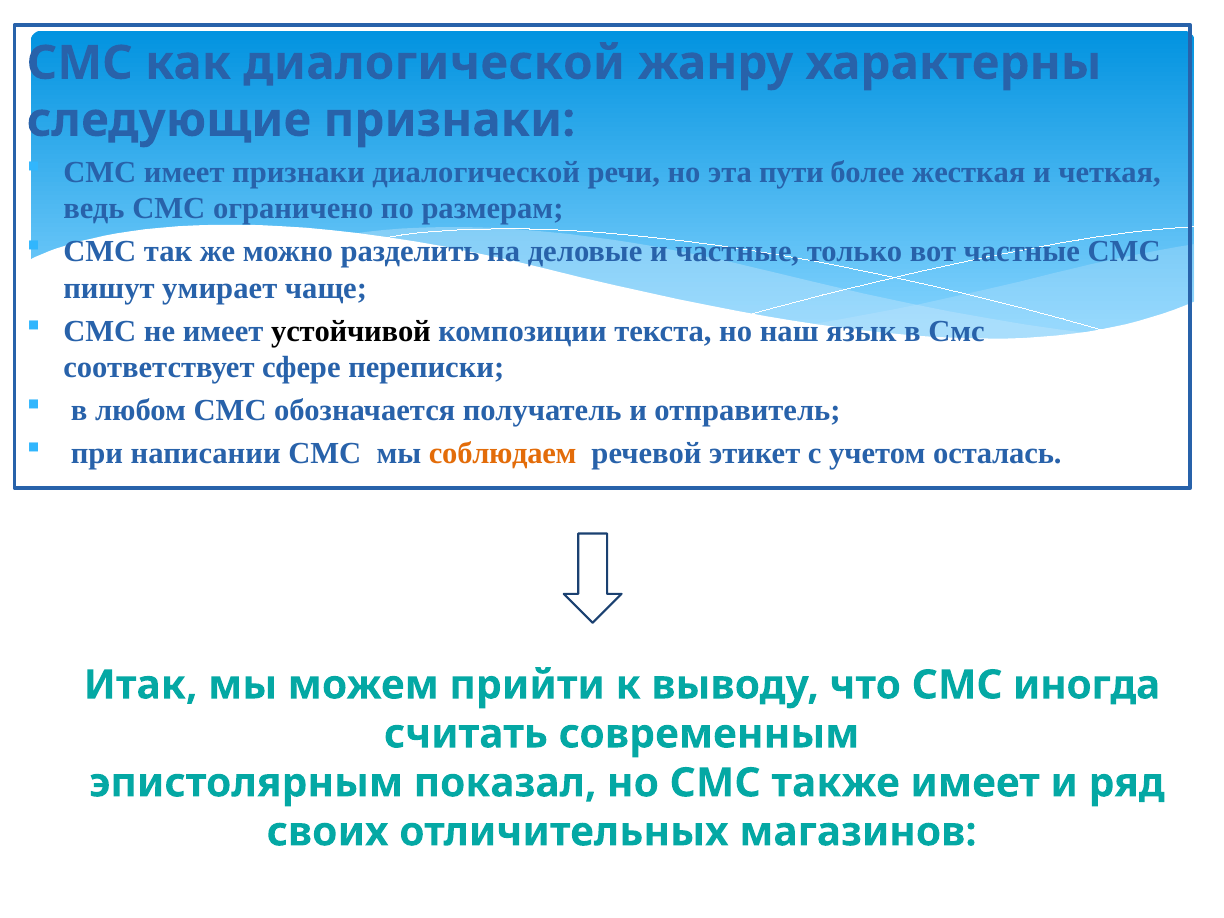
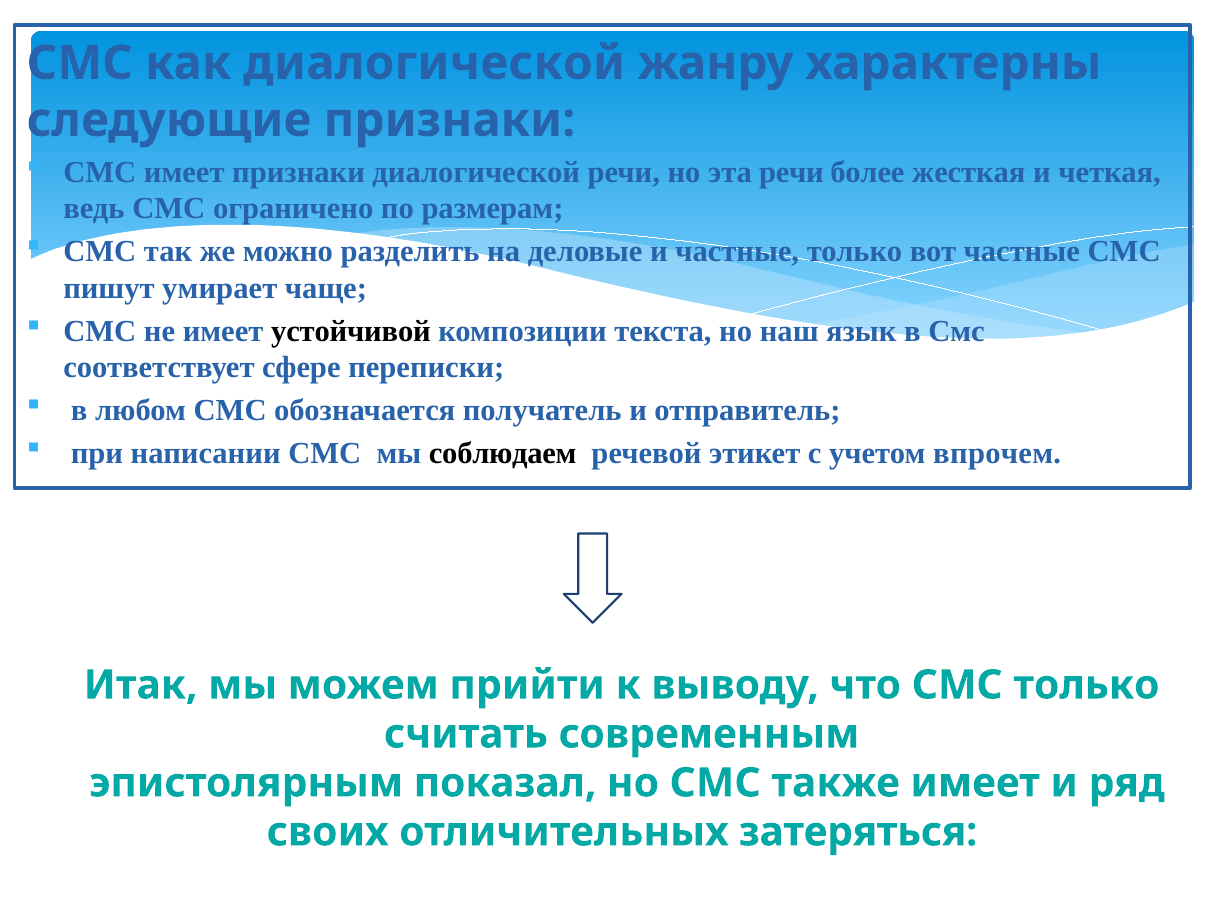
эта пути: пути -> речи (791, 172)
соблюдаем colour: orange -> black (503, 454)
осталась: осталась -> впрочем (997, 454)
СМС иногда: иногда -> только (1086, 685)
магазинов: магазинов -> затеряться (858, 832)
